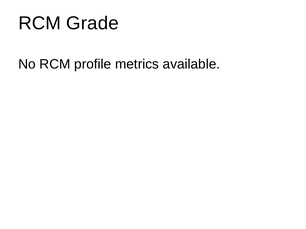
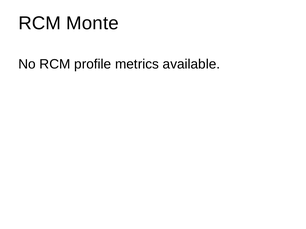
Grade: Grade -> Monte (92, 23)
